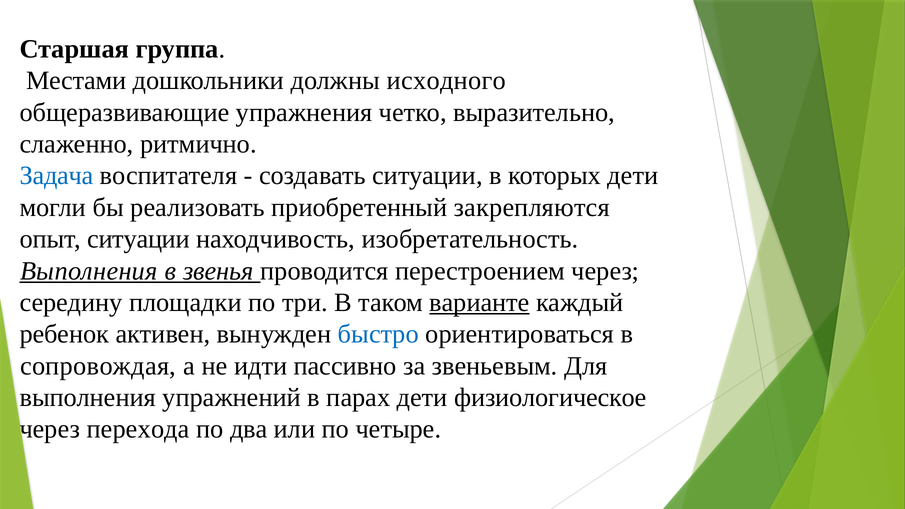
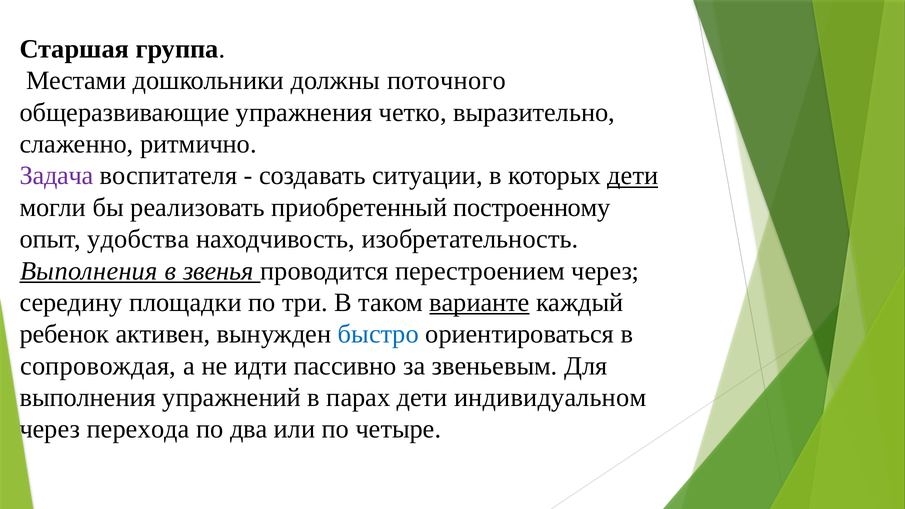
исходного: исходного -> поточного (446, 81)
Задача colour: blue -> purple (57, 176)
дети underline: none -> present (633, 176)
закрепляются: закрепляются -> построенному (532, 207)
опыт ситуации: ситуации -> удобства (138, 239)
физиологическое: физиологическое -> индивидуальном (550, 398)
